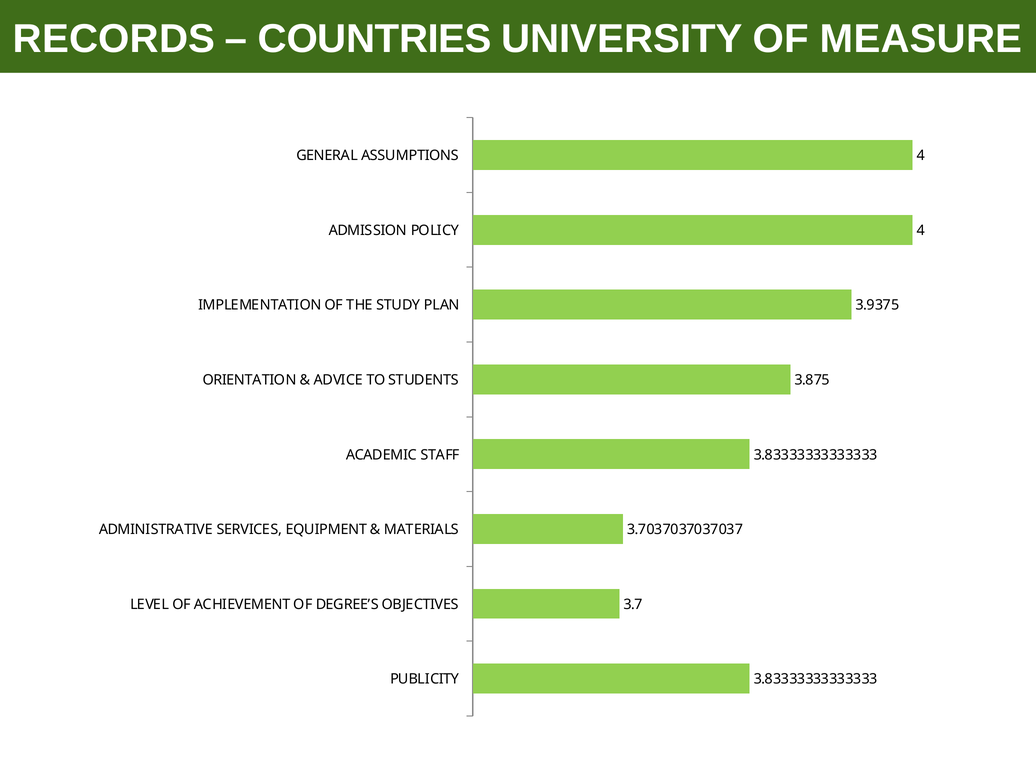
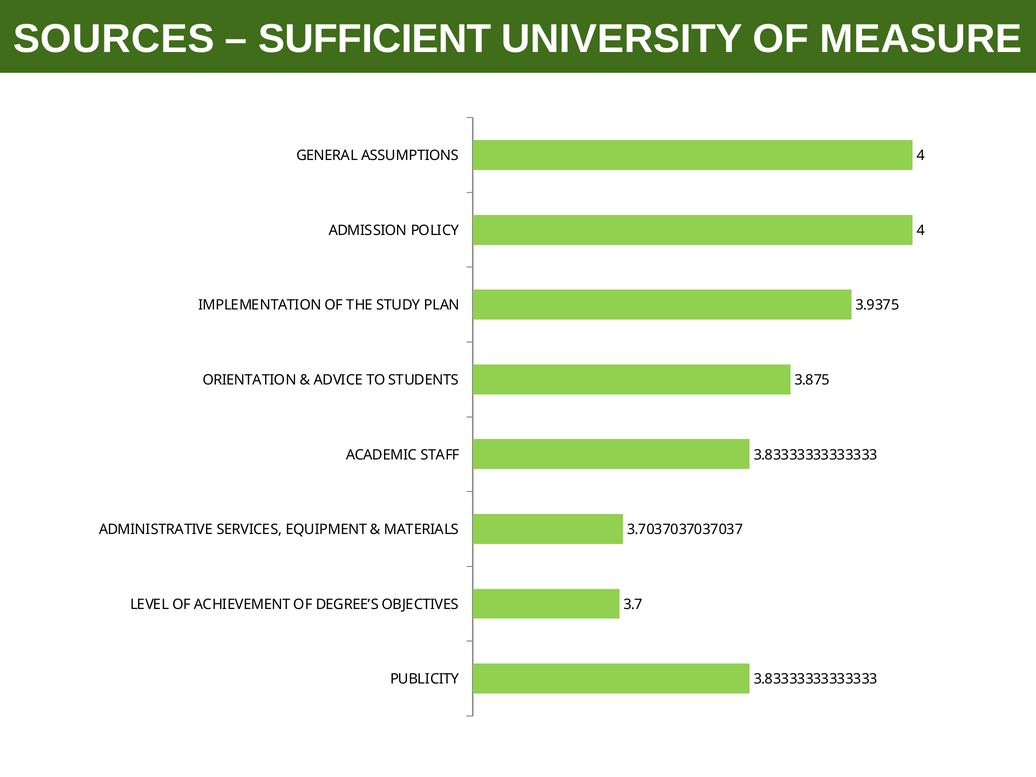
RECORDS: RECORDS -> SOURCES (114, 39)
COUNTRIES: COUNTRIES -> SUFFICIENT (375, 39)
